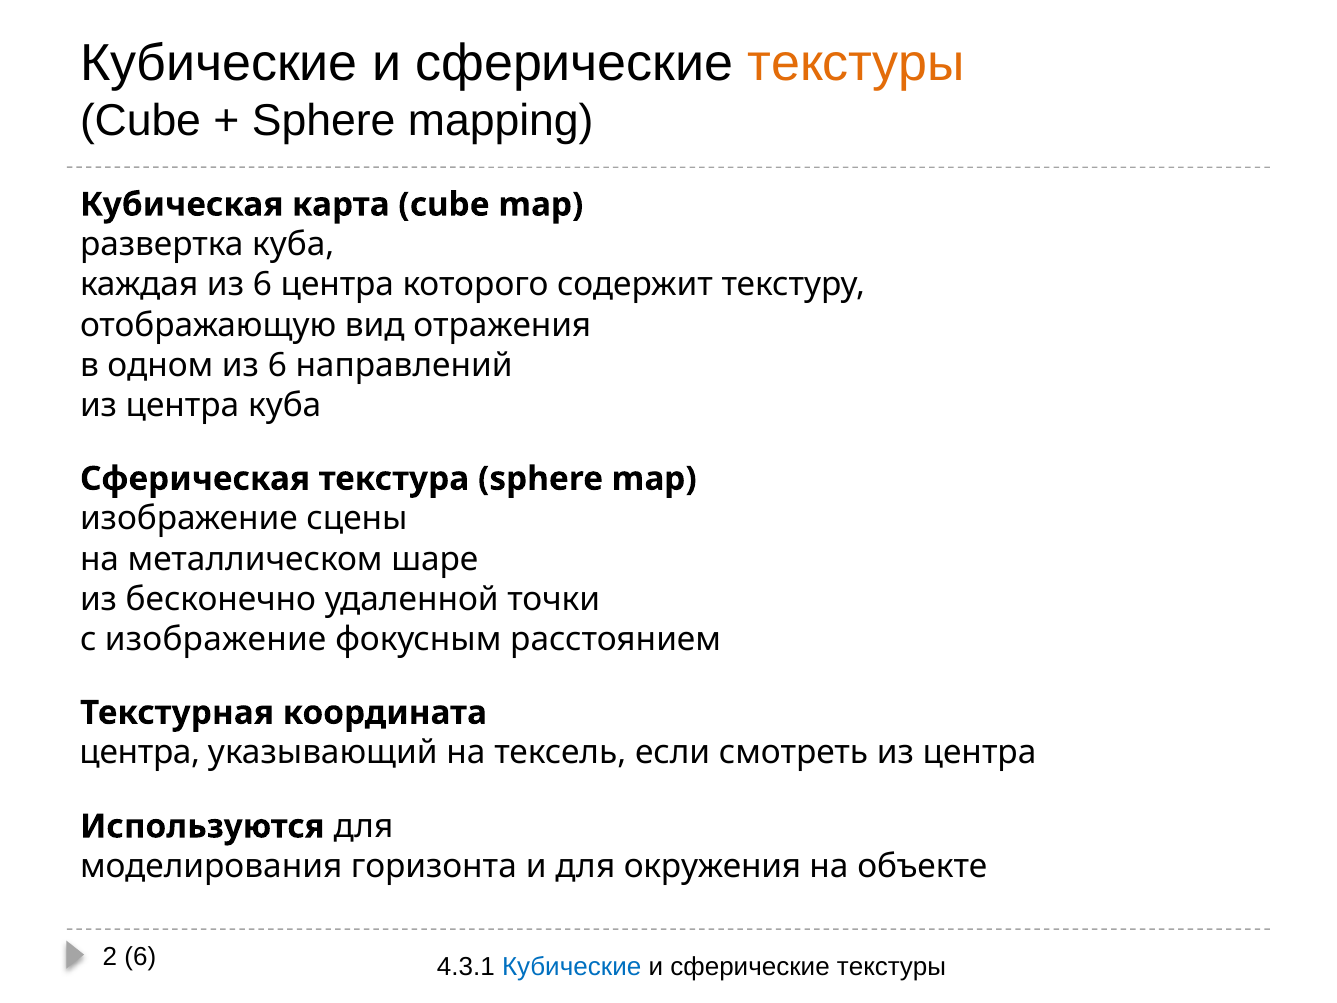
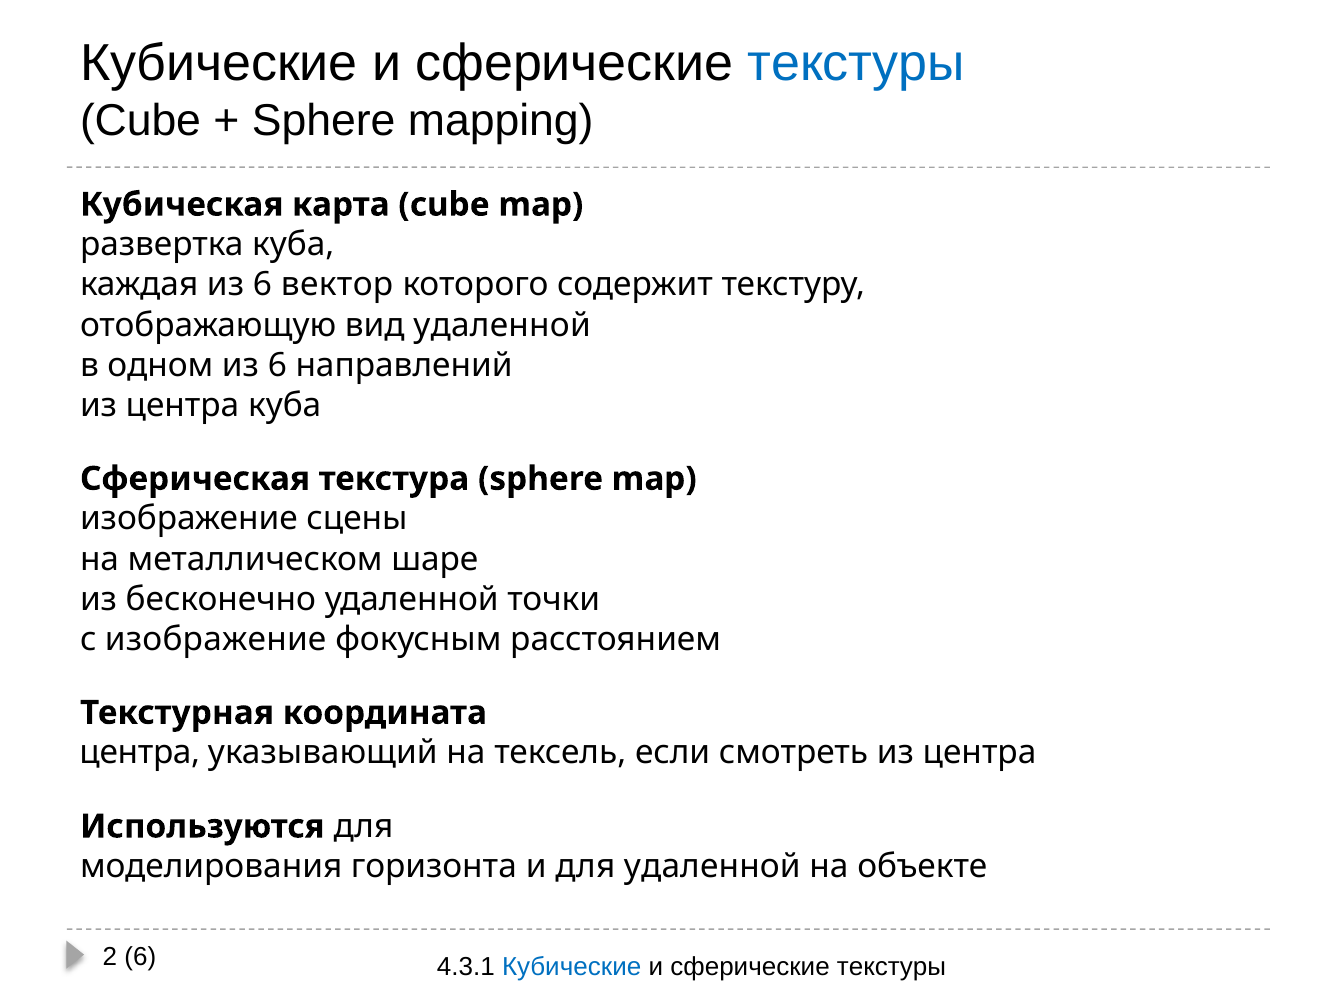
текстуры colour: orange -> blue (856, 64)
6 центра: центра -> вектор (337, 285)
вид отражения: отражения -> удаленной (502, 325)
для окружения: окружения -> удаленной (712, 866)
